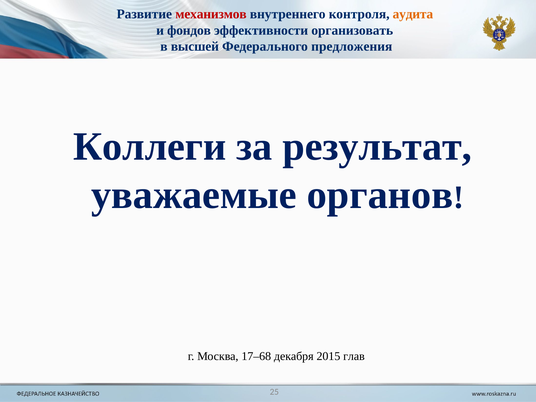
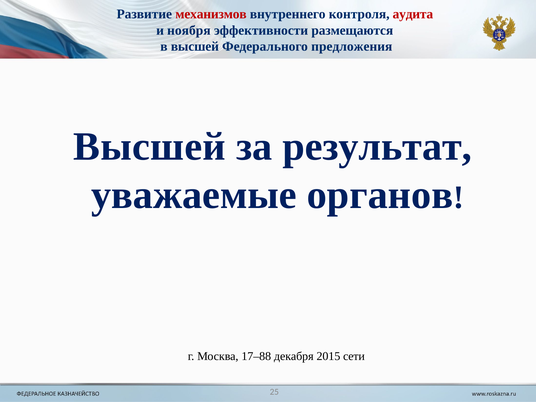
аудита colour: orange -> red (413, 14)
фондов: фондов -> ноября (189, 30)
организовать: организовать -> размещаются (352, 30)
Коллеги: Коллеги -> Высшей (150, 147)
17–68: 17–68 -> 17–88 (256, 356)
глав: глав -> сети (354, 356)
